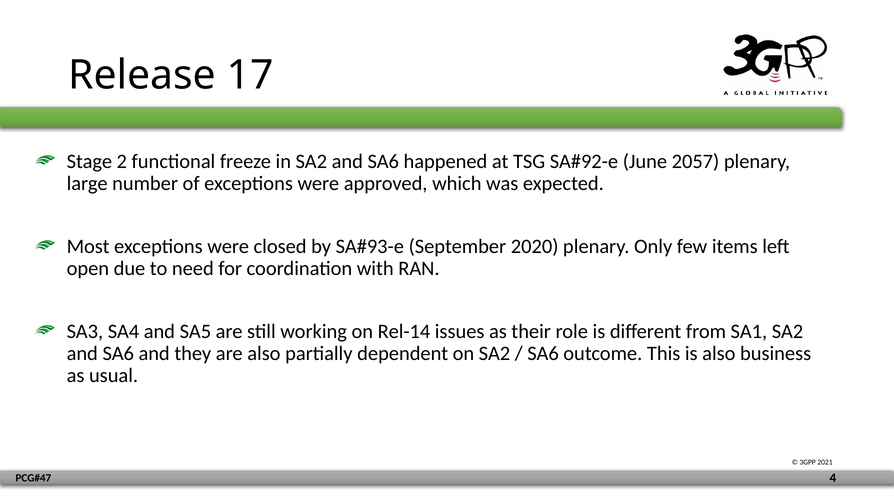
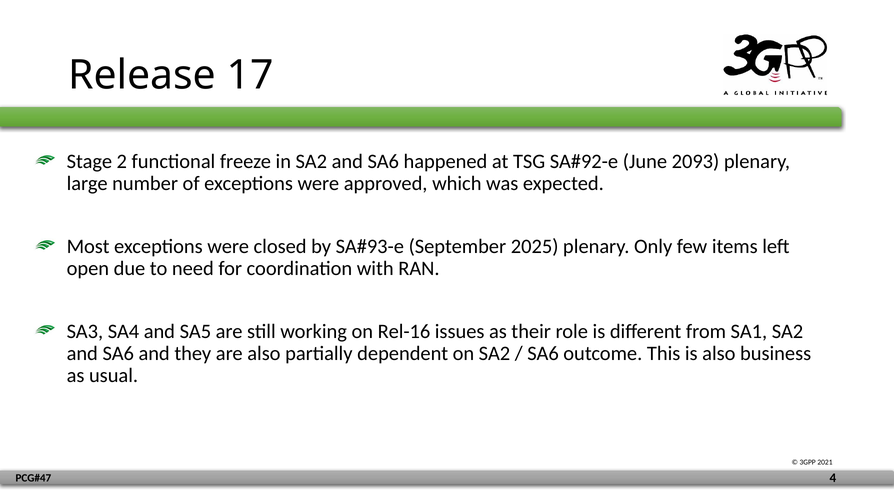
2057: 2057 -> 2093 (695, 161)
2020: 2020 -> 2025 (535, 246)
Rel-14: Rel-14 -> Rel-16 (404, 331)
